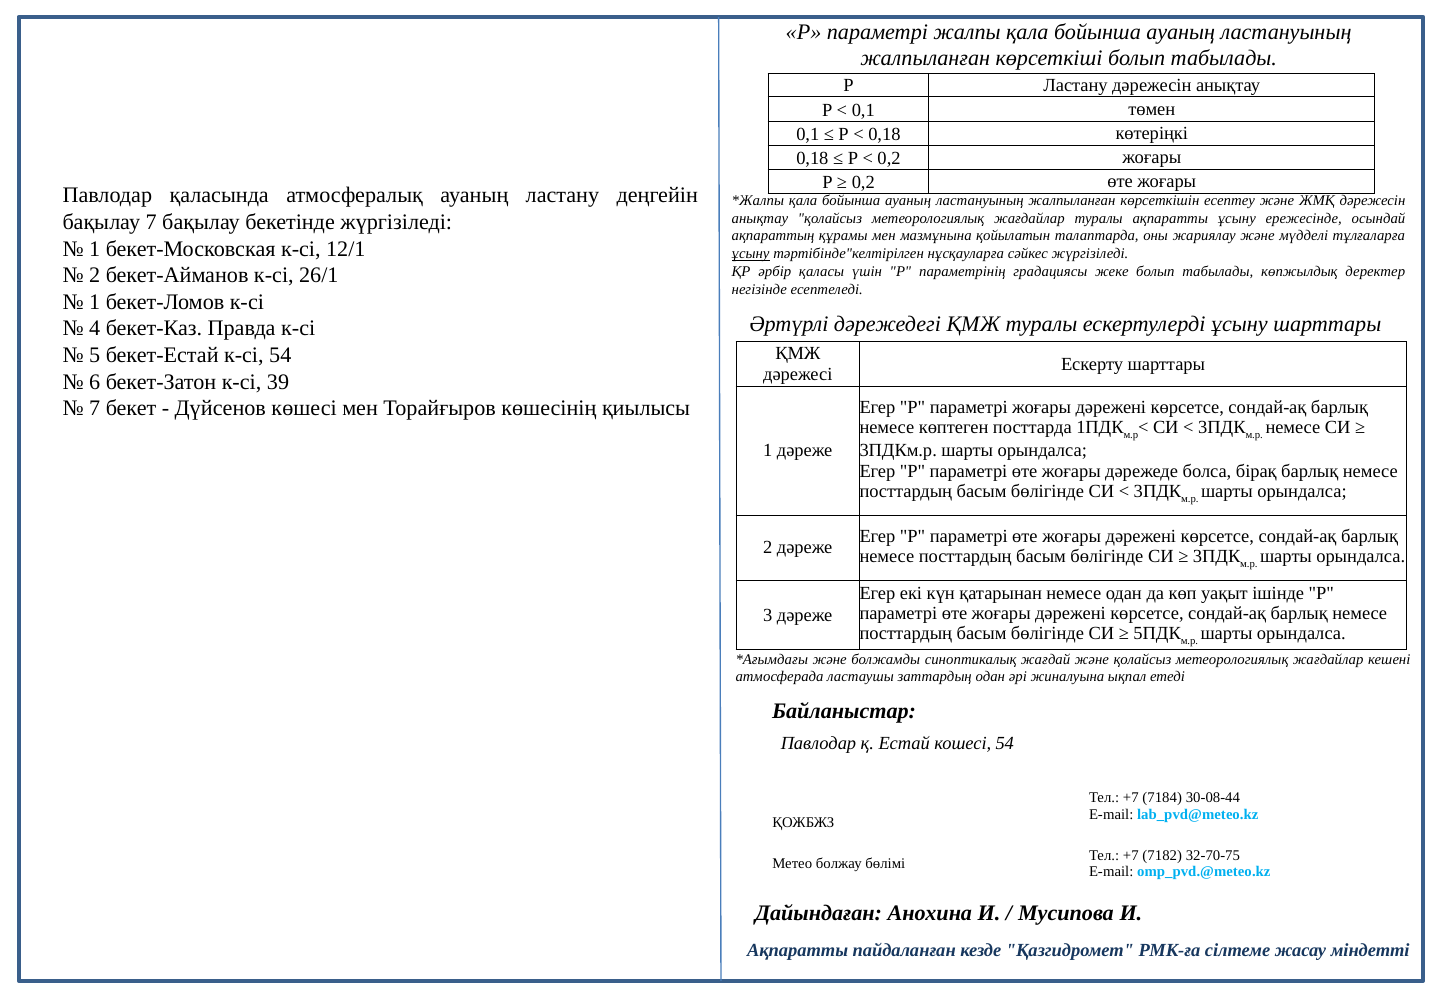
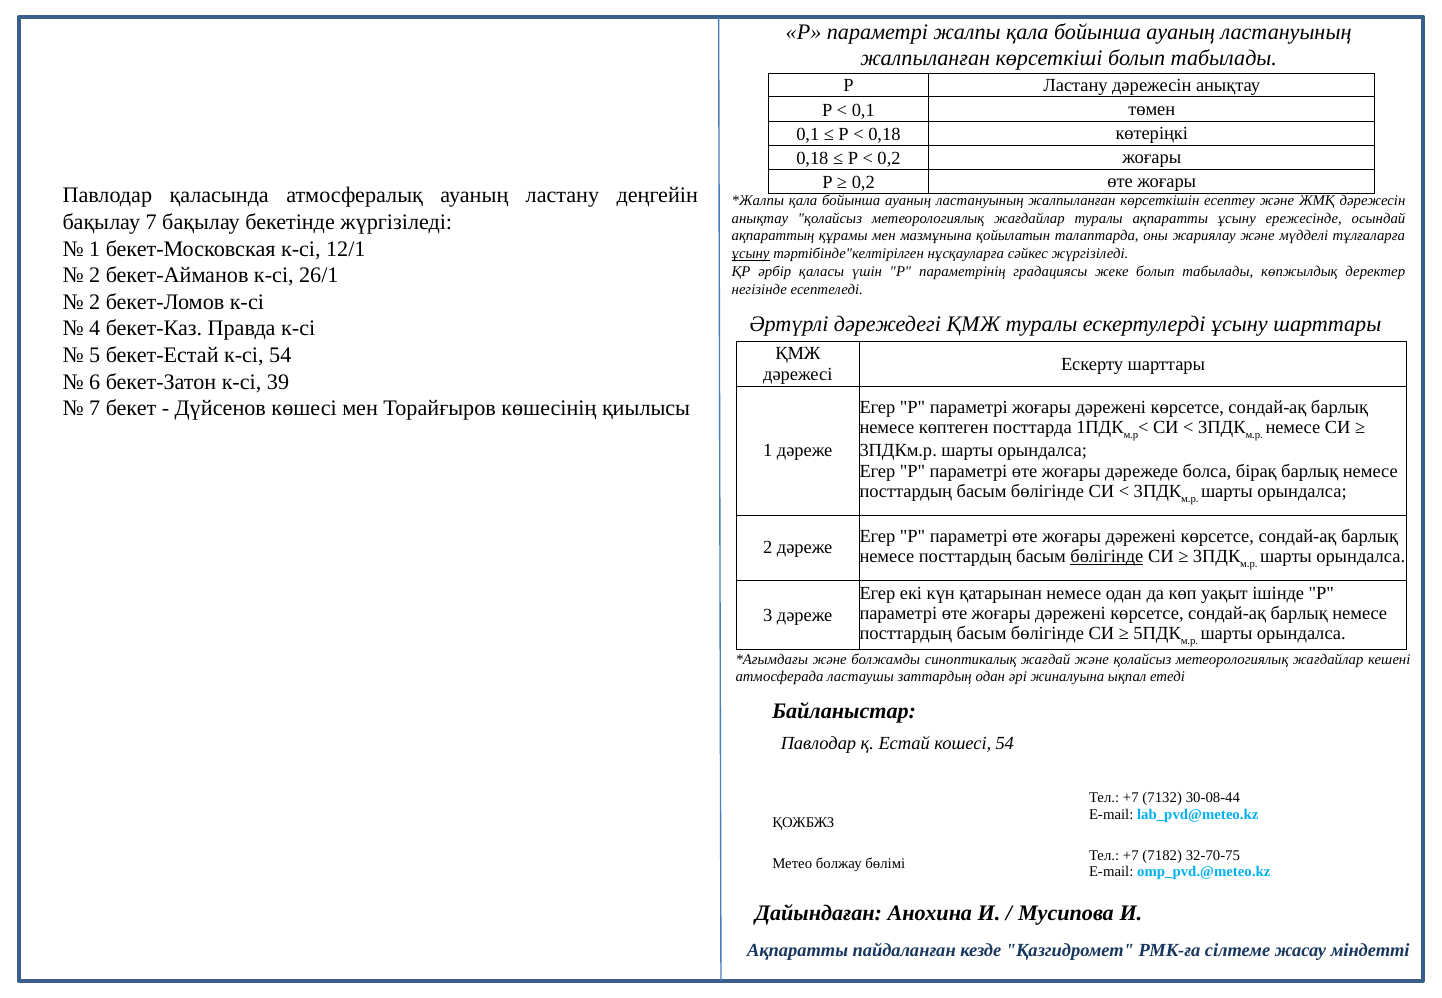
1: 1 -> 2 (95, 302)
бөлігінде underline: none -> present (1107, 557)
7184: 7184 -> 7132 (1162, 798)
